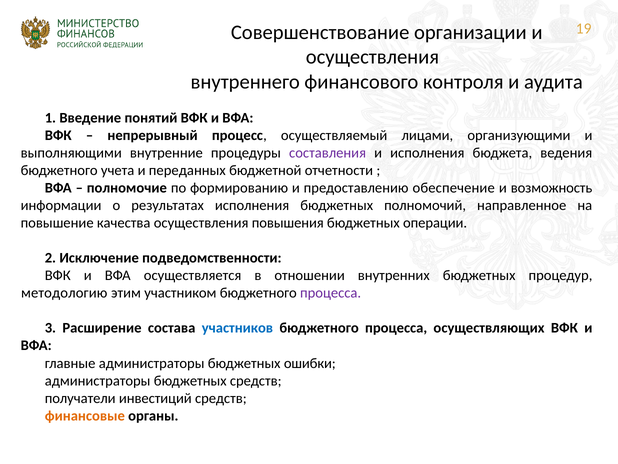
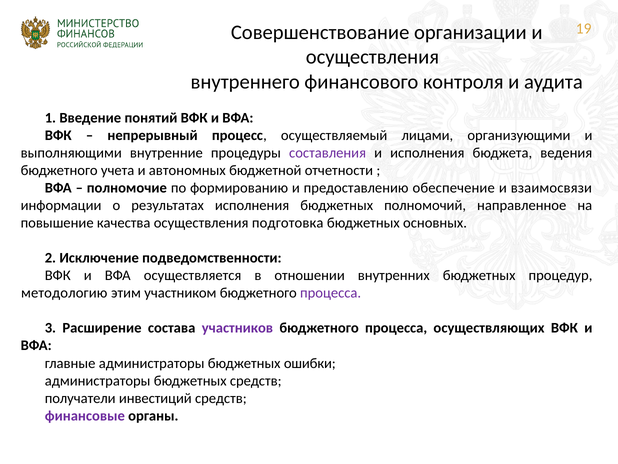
переданных: переданных -> автономных (187, 170)
возможность: возможность -> взаимосвязи (551, 188)
повышения: повышения -> подготовка (288, 223)
операции: операции -> основных (435, 223)
участников colour: blue -> purple (237, 328)
финансовые colour: orange -> purple (85, 415)
